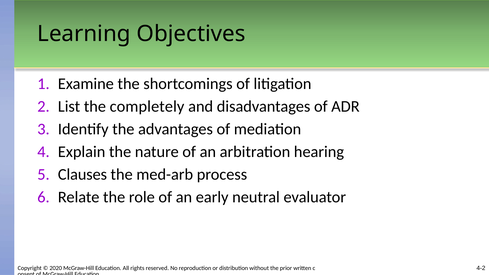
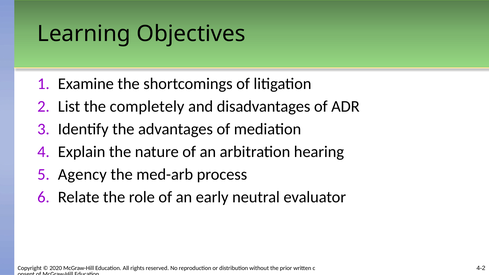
Clauses: Clauses -> Agency (82, 175)
